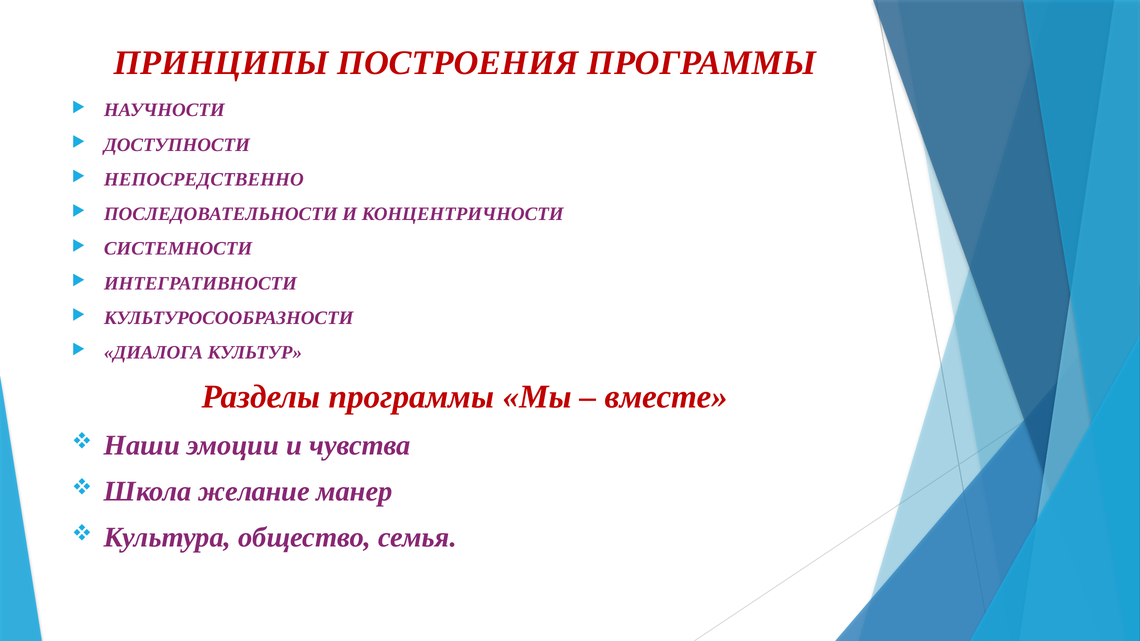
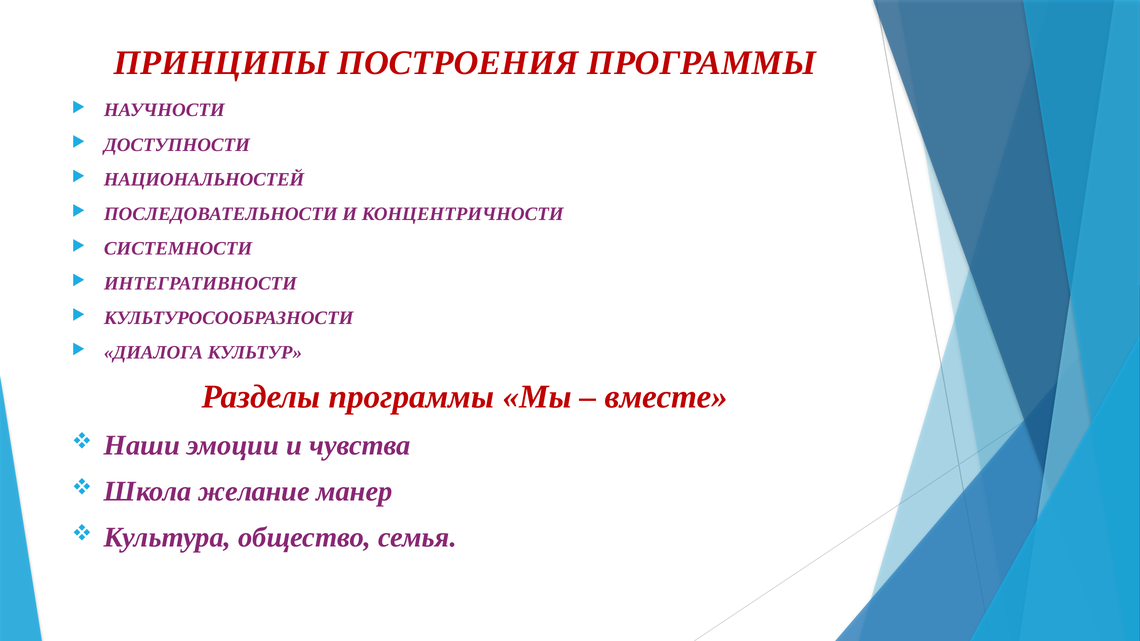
НЕПОСРЕДСТВЕННО: НЕПОСРЕДСТВЕННО -> НАЦИОНАЛЬНОСТЕЙ (204, 180)
